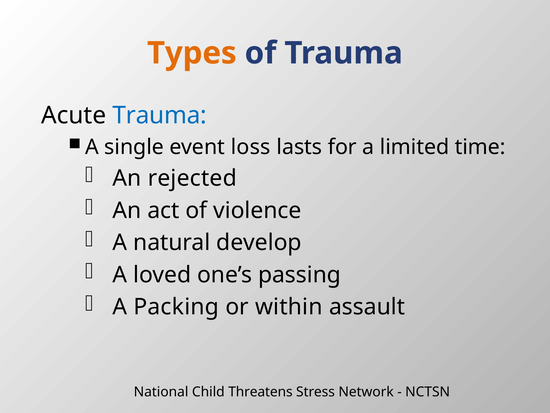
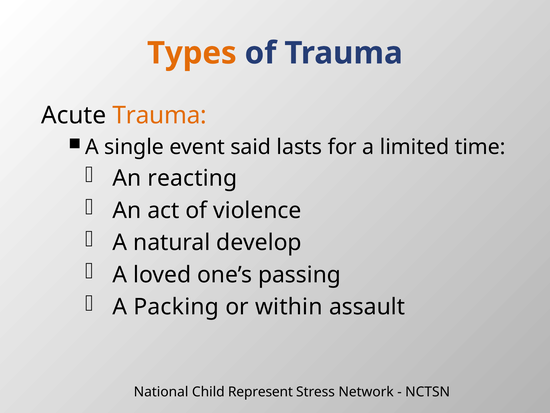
Trauma colour: blue -> orange (160, 115)
loss: loss -> said (251, 147)
rejected: rejected -> reacting (192, 178)
Threatens: Threatens -> Represent (260, 392)
